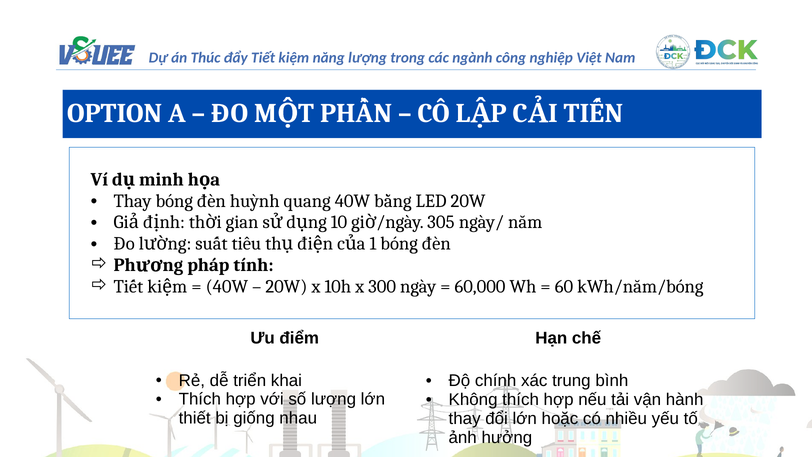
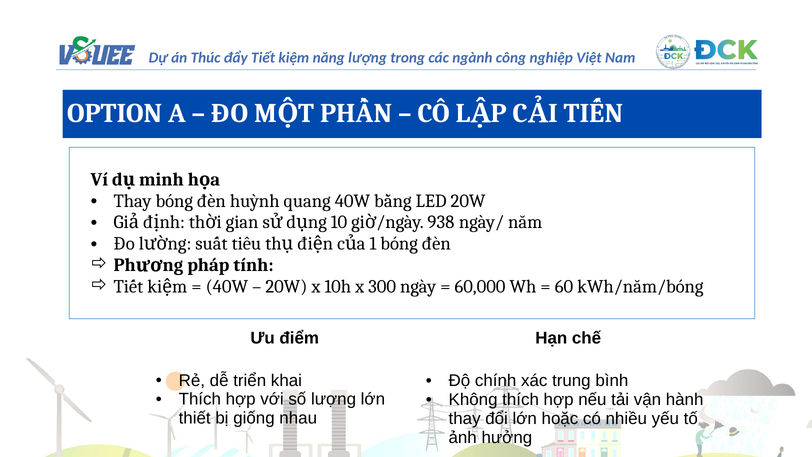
305: 305 -> 938 (441, 222)
